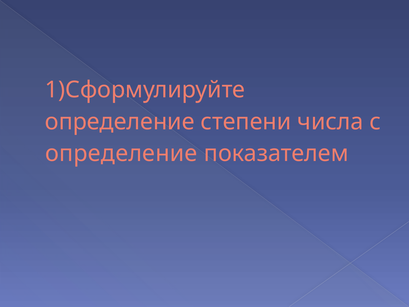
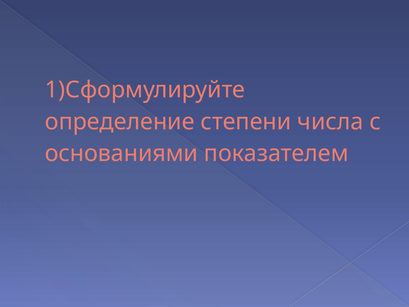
определение: определение -> основаниями (121, 153)
